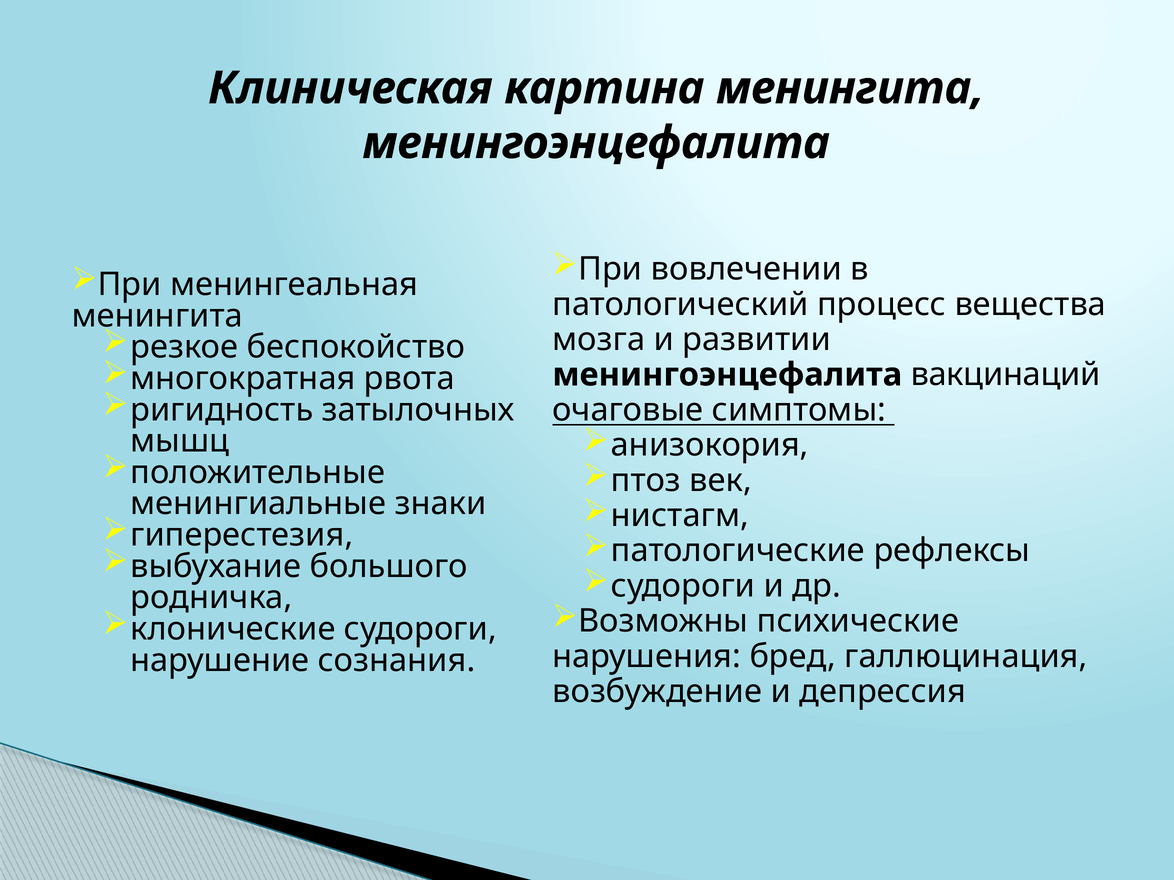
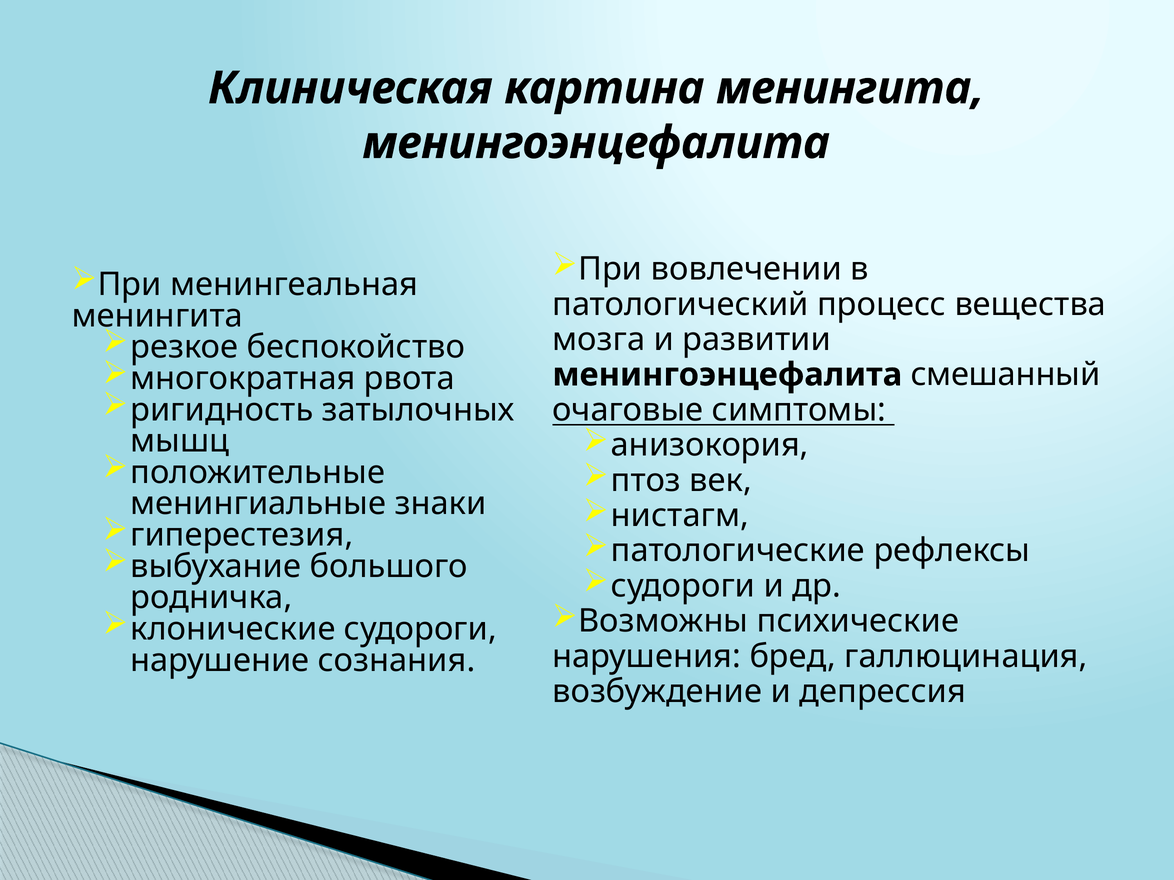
вакцинаций: вакцинаций -> смешанный (1005, 375)
